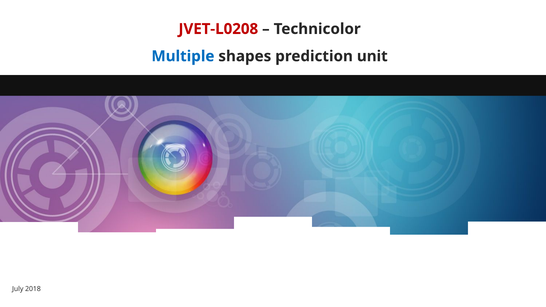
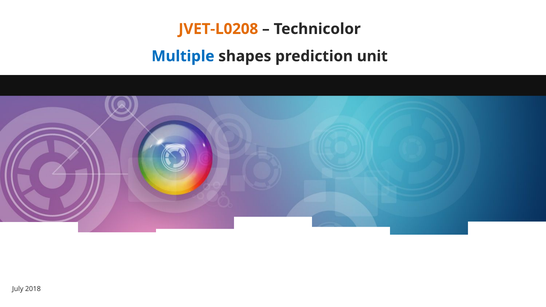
JVET-L0208 colour: red -> orange (218, 29)
